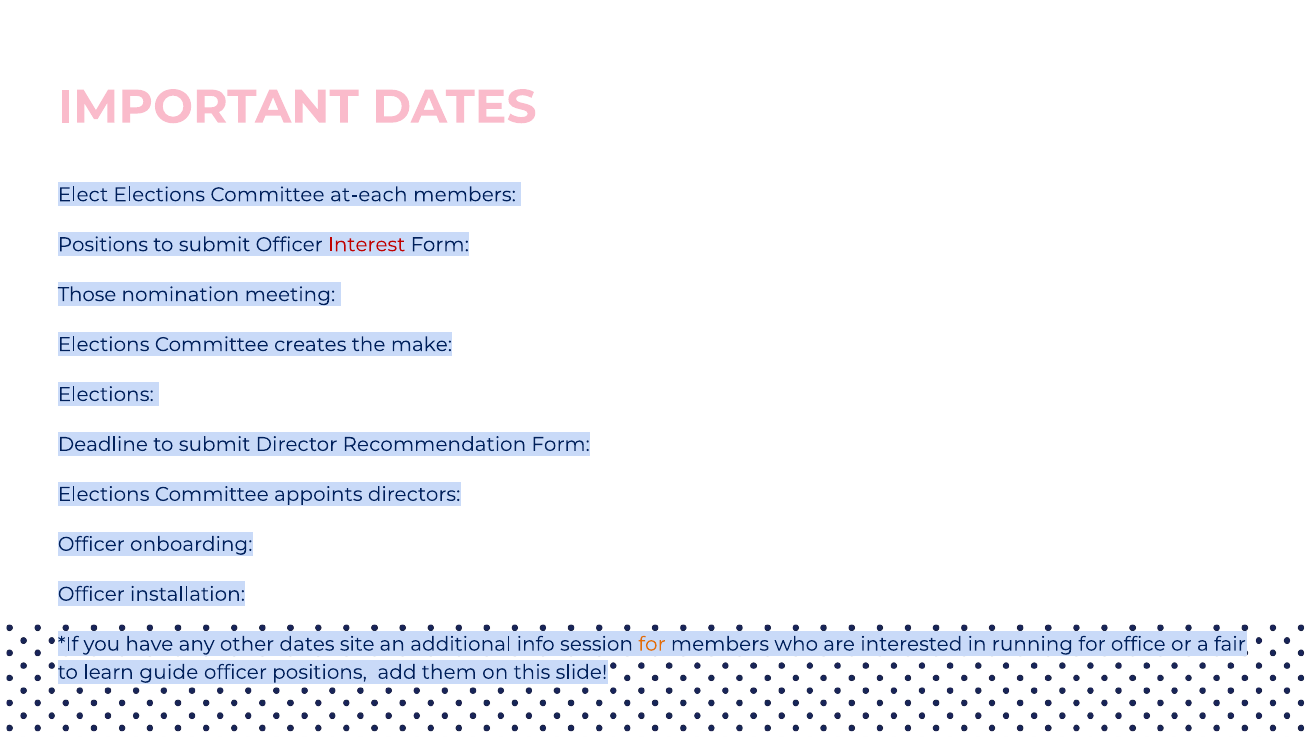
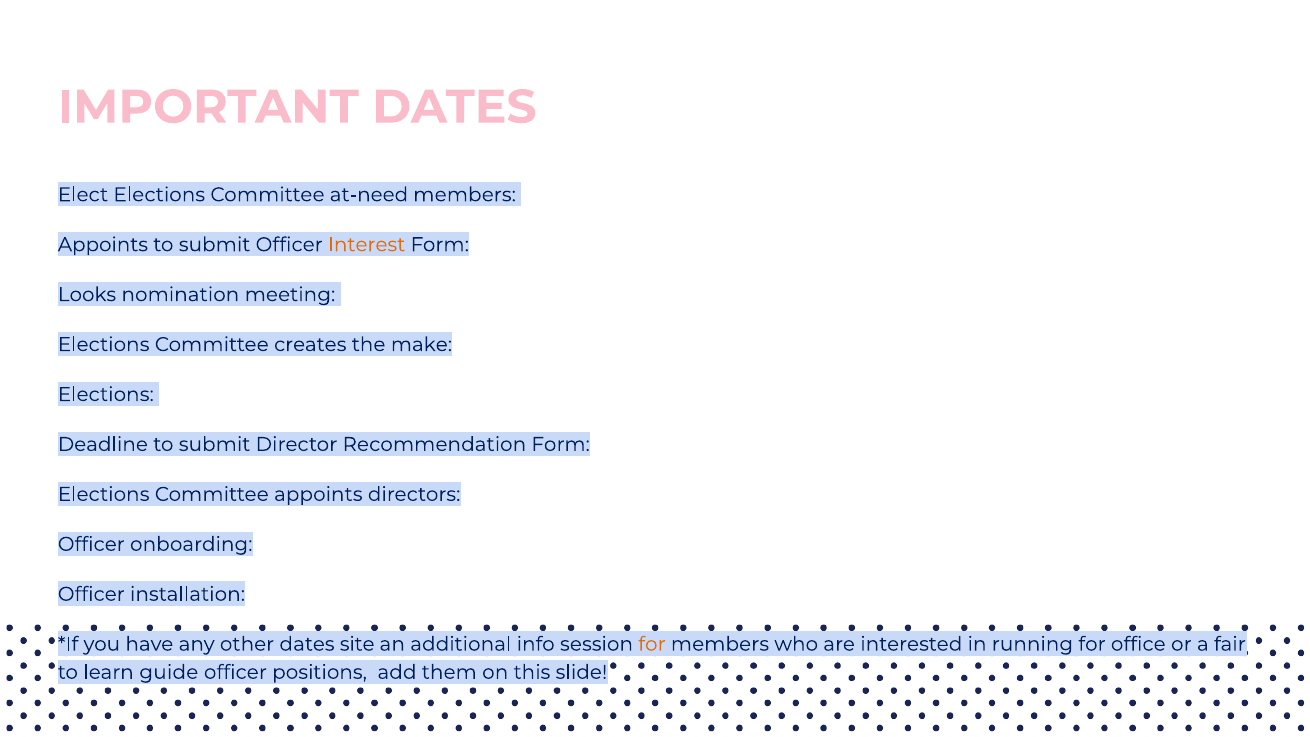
at-each: at-each -> at-need (369, 195)
Positions: Positions -> Appoints (103, 245)
Interest colour: red -> orange (367, 245)
Those: Those -> Looks (87, 295)
